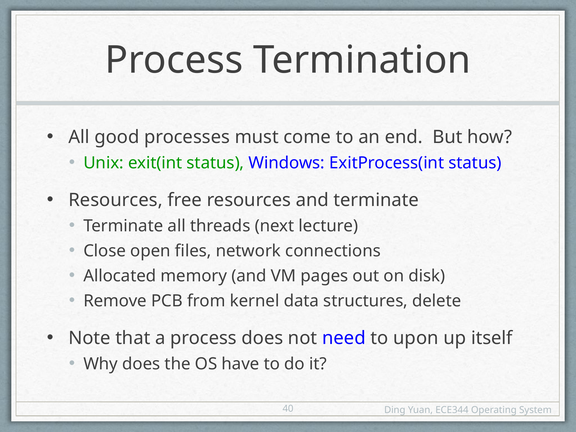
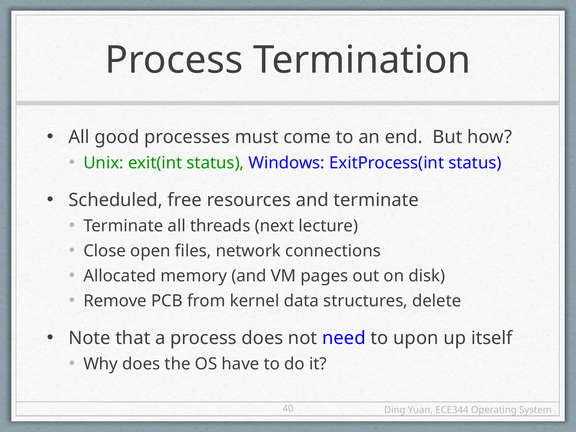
Resources: Resources -> Scheduled (116, 200)
